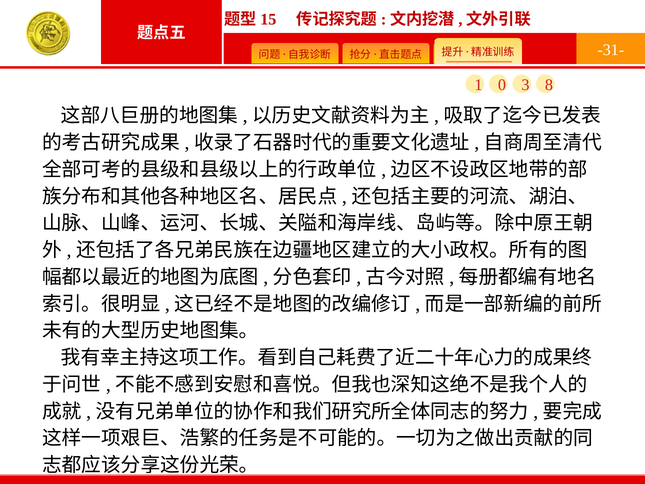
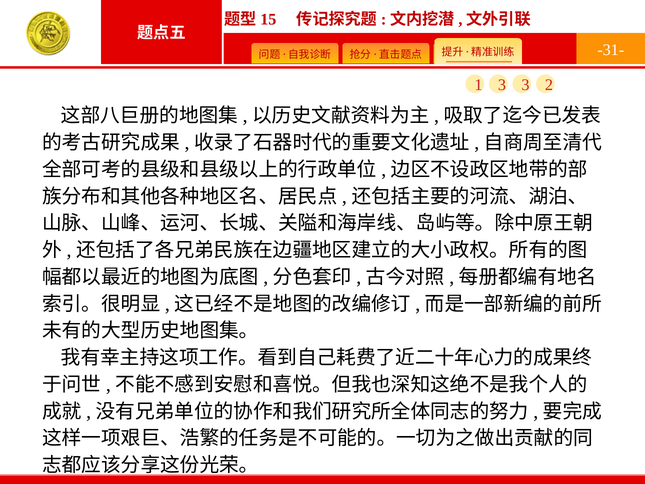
1 0: 0 -> 3 (502, 85)
8: 8 -> 2 (549, 85)
